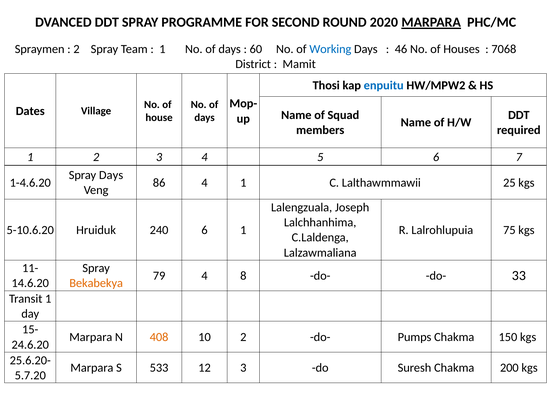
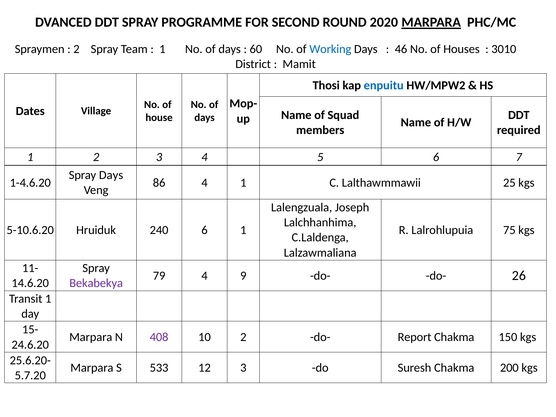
7068: 7068 -> 3010 (504, 49)
8: 8 -> 9 (243, 276)
33: 33 -> 26 (519, 276)
Bekabekya colour: orange -> purple (96, 283)
408 colour: orange -> purple (159, 337)
Pumps: Pumps -> Report (415, 337)
